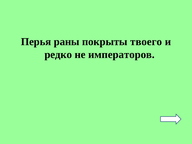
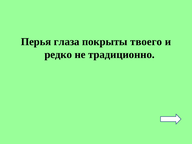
раны: раны -> глаза (67, 42)
императоров: императоров -> традиционно (121, 54)
